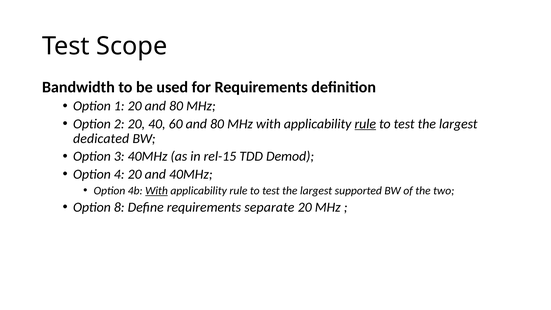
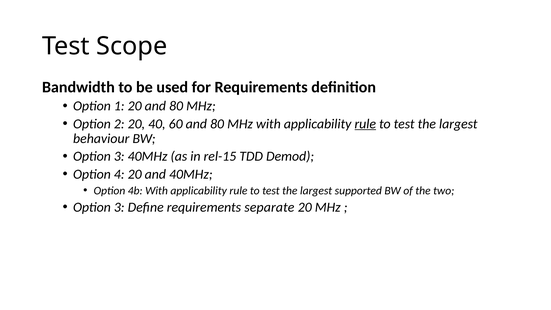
dedicated: dedicated -> behaviour (101, 139)
With underline: present -> none (157, 191)
8: 8 -> 3 (119, 207)
